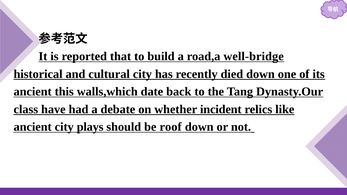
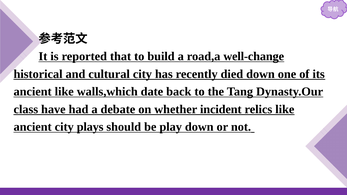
well-bridge: well-bridge -> well-change (254, 56)
ancient this: this -> like (64, 92)
roof: roof -> play (171, 127)
